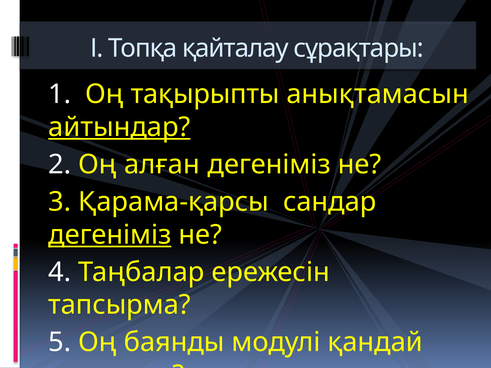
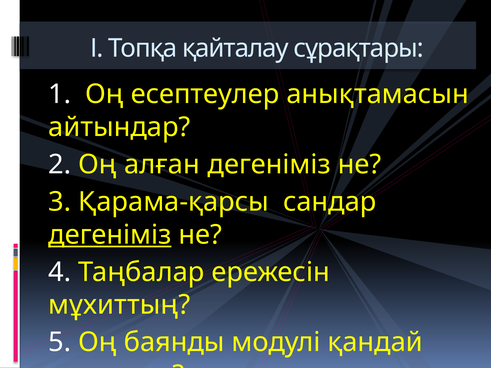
тақырыпты: тақырыпты -> есептеулер (205, 94)
айтындар underline: present -> none (119, 127)
тапсырма: тапсырма -> мұхиттың (119, 305)
